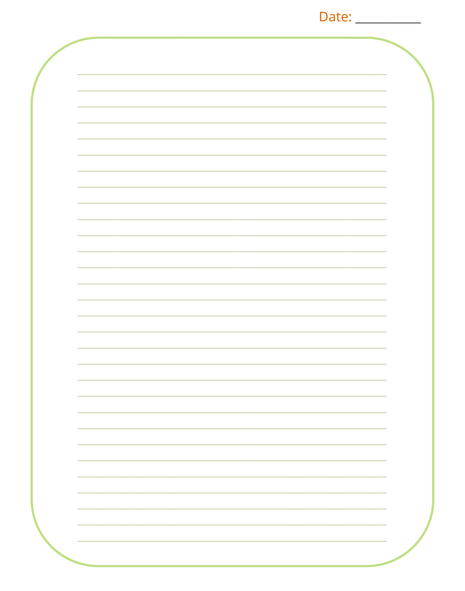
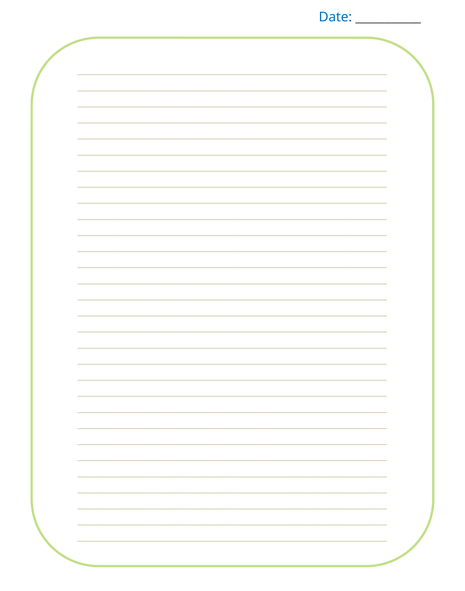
Date colour: orange -> blue (335, 17)
